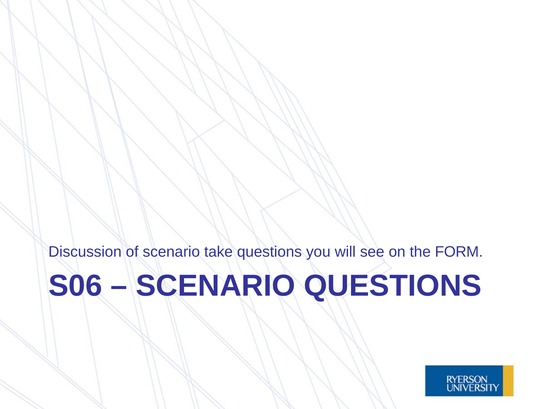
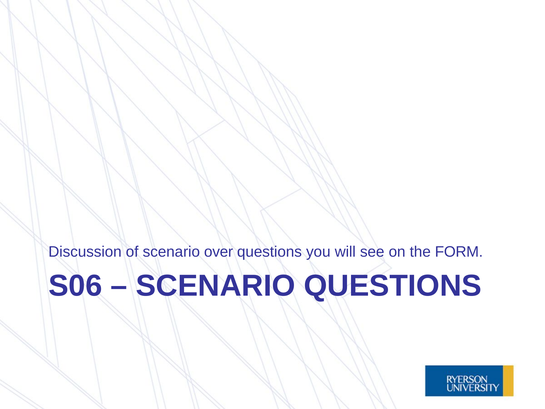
take: take -> over (219, 252)
